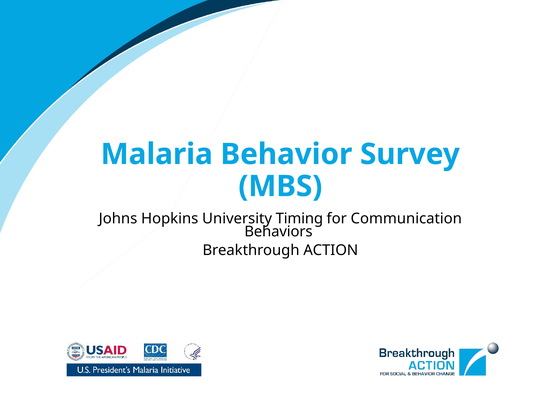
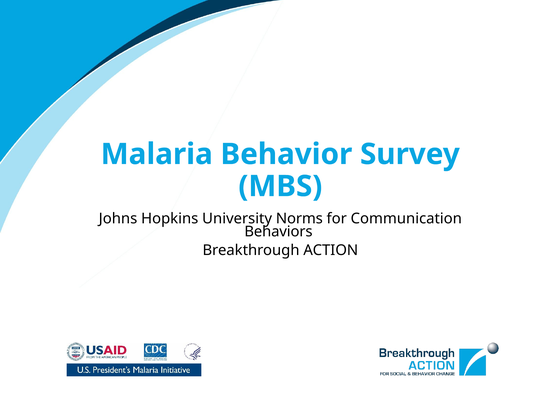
Timing: Timing -> Norms (299, 218)
